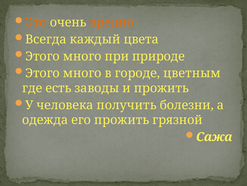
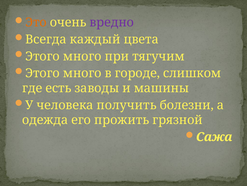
вредно colour: orange -> purple (112, 22)
природе: природе -> тягучим (158, 56)
цветным: цветным -> слишком (192, 73)
и прожить: прожить -> машины (161, 88)
